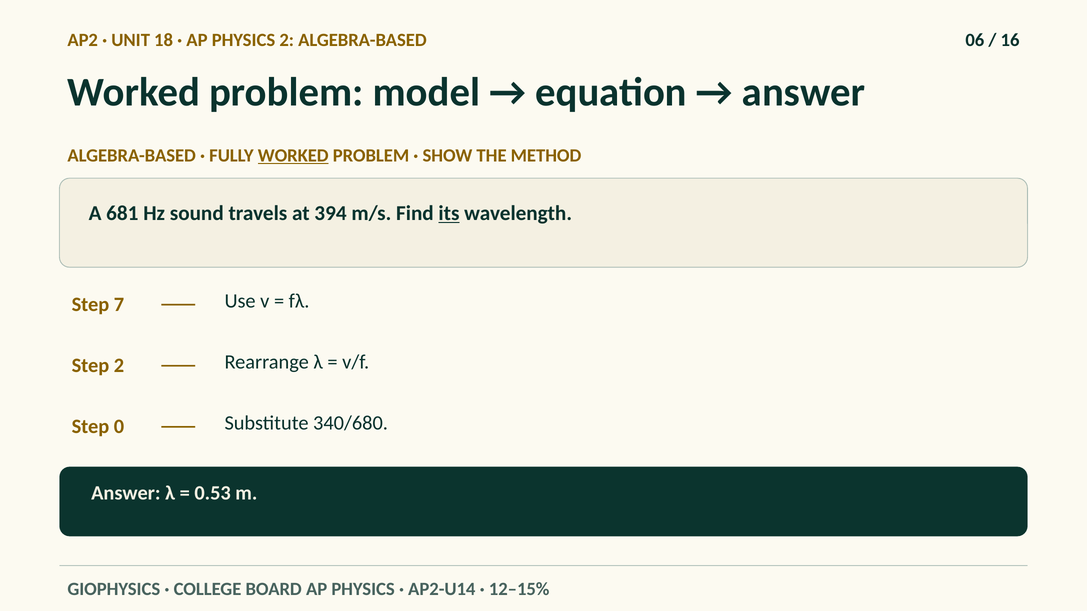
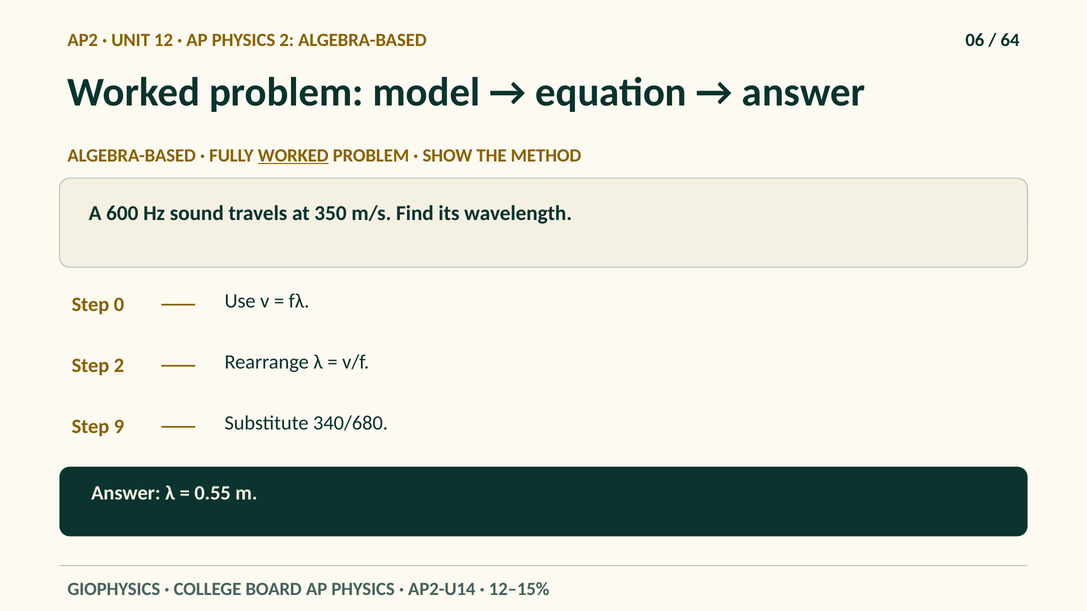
18: 18 -> 12 (164, 40)
16: 16 -> 64 (1010, 40)
681: 681 -> 600 (122, 214)
394: 394 -> 350 (330, 214)
its underline: present -> none (449, 214)
7: 7 -> 0 (119, 305)
0: 0 -> 9 (119, 427)
0.53: 0.53 -> 0.55 (213, 493)
